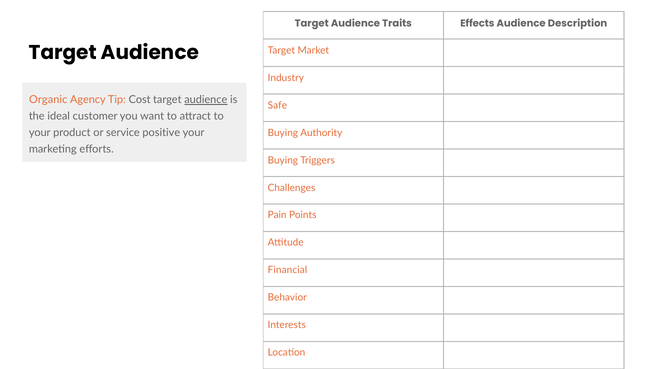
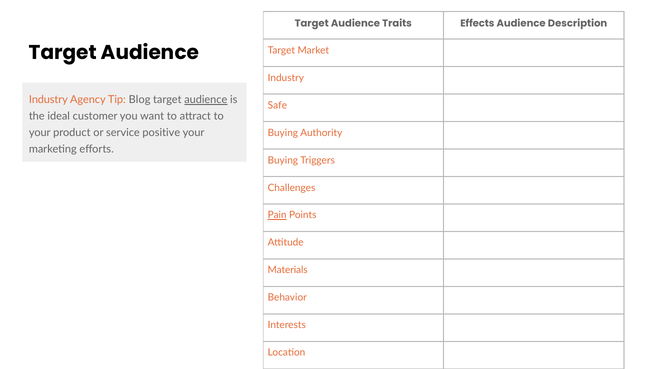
Organic: Organic -> Industry (48, 100)
Cost: Cost -> Blog (140, 100)
Pain underline: none -> present (277, 215)
Financial: Financial -> Materials (288, 270)
